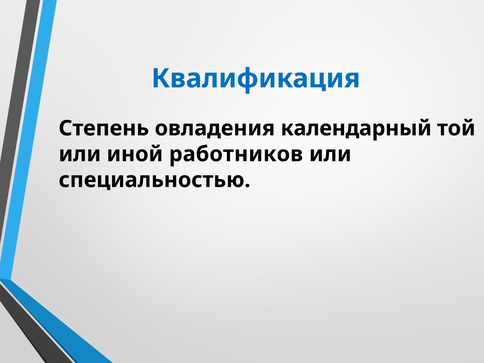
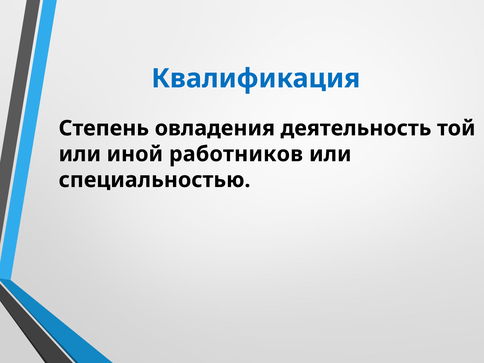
календарный: календарный -> деятельность (356, 128)
